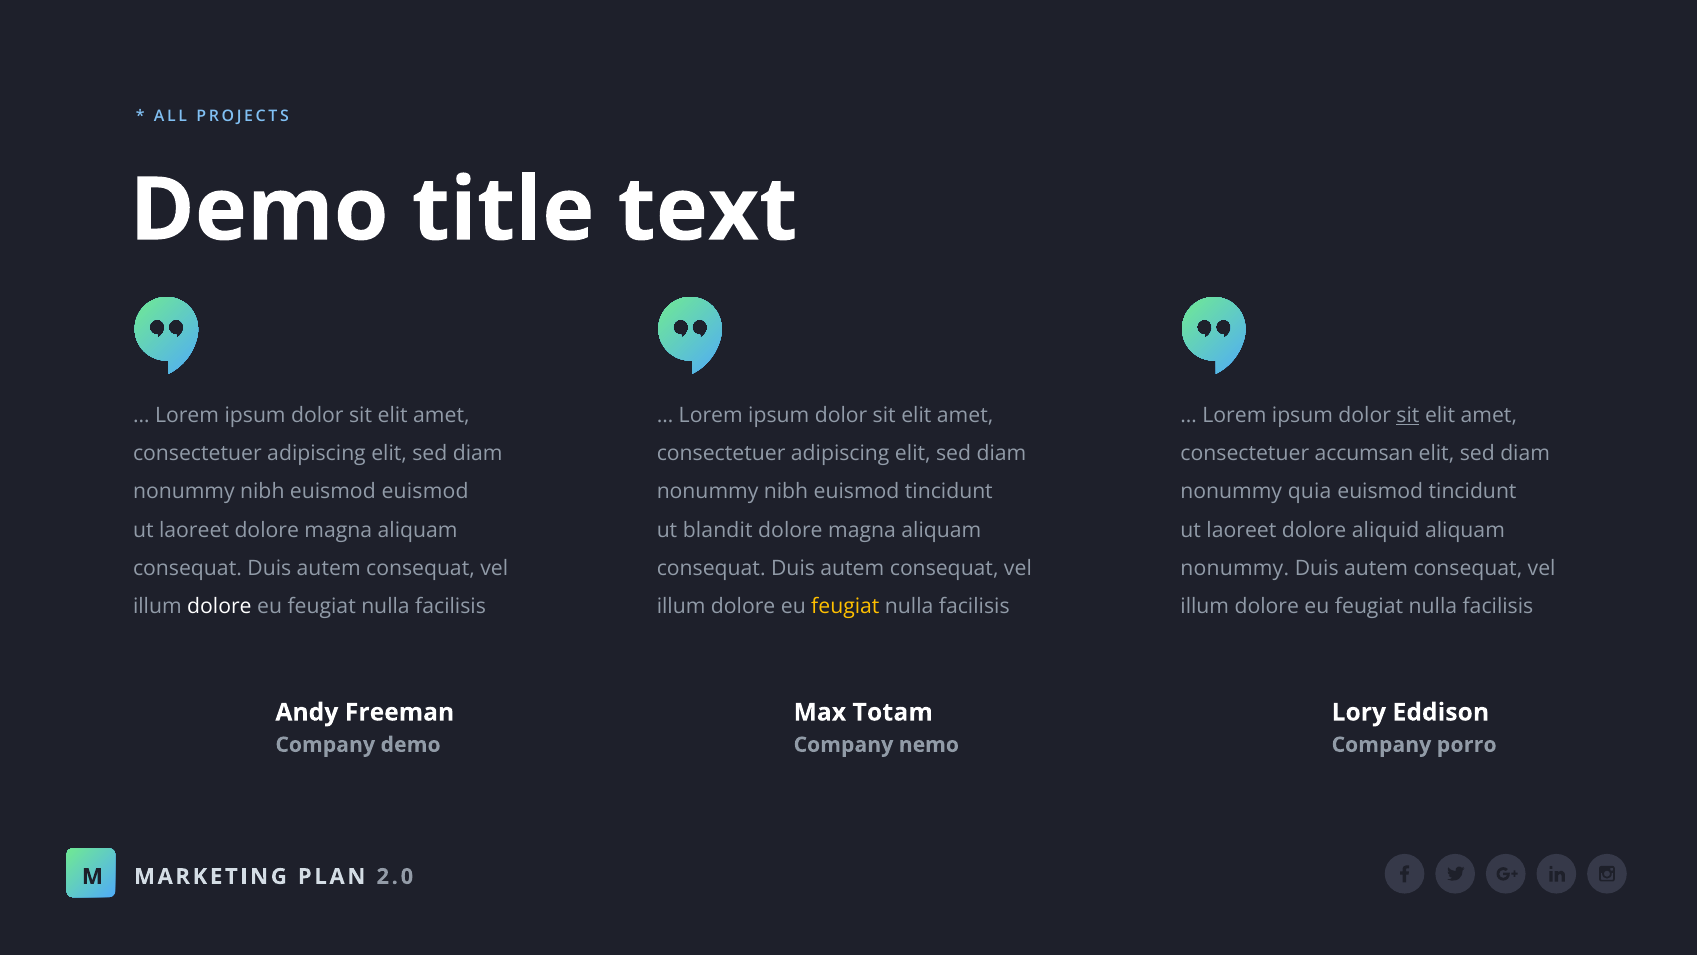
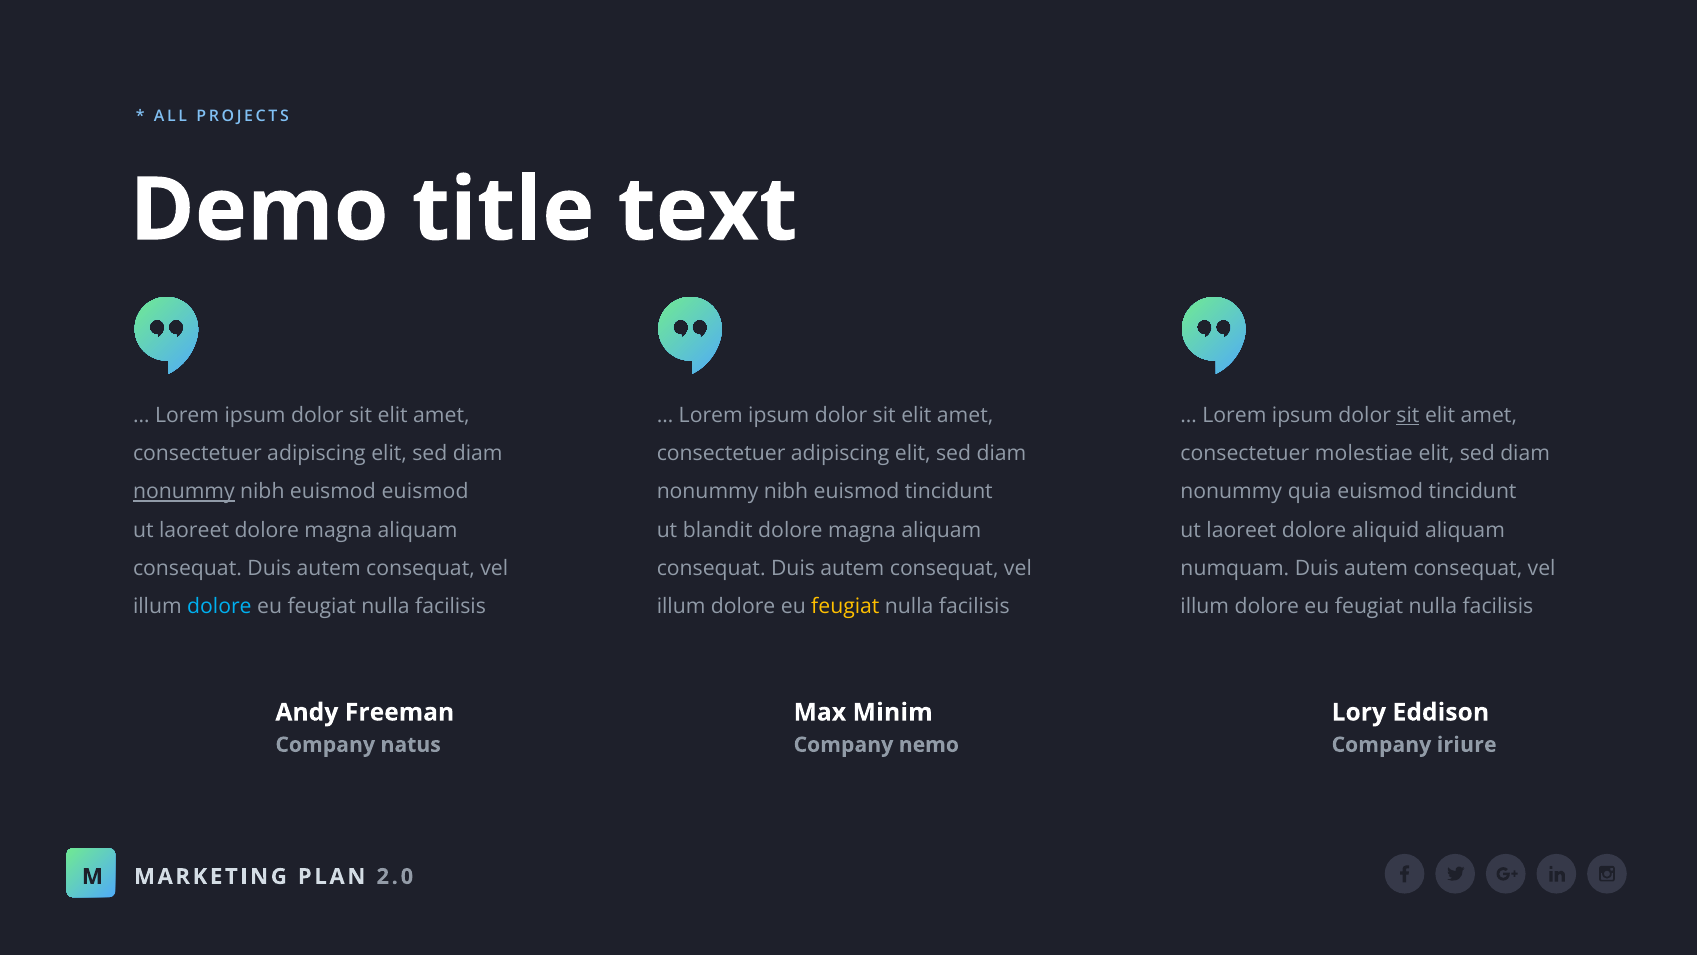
accumsan: accumsan -> molestiae (1364, 453)
nonummy underline: none -> present (184, 492)
nonummy: nonummy -> numquam (1235, 568)
dolore colour: white -> light blue (219, 606)
Totam: Totam -> Minim (893, 712)
Company demo: demo -> natus (411, 744)
porro: porro -> iriure (1467, 744)
